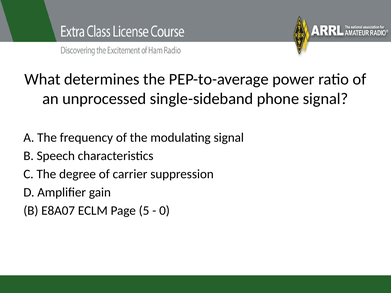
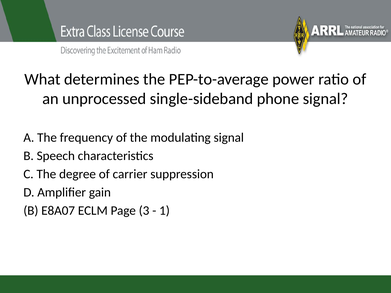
5: 5 -> 3 (144, 211)
0: 0 -> 1 (164, 211)
